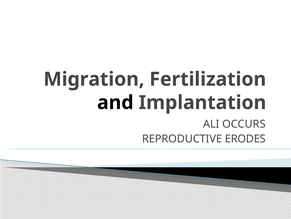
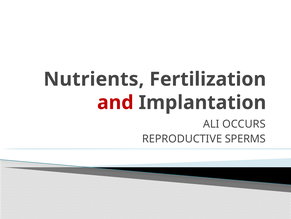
Migration: Migration -> Nutrients (94, 79)
and colour: black -> red (115, 102)
ERODES: ERODES -> SPERMS (245, 138)
